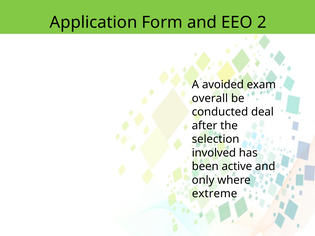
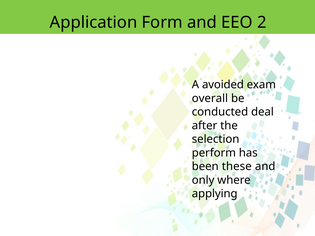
involved: involved -> perform (214, 153)
active: active -> these (237, 167)
extreme: extreme -> applying (215, 194)
